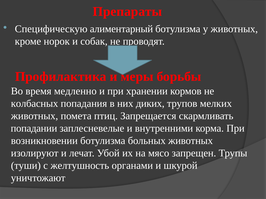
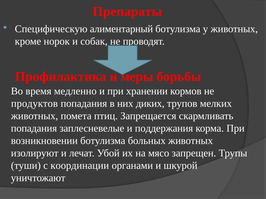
колбасных: колбасных -> продуктов (34, 104)
попадании: попадании -> попадания (34, 129)
внутренними: внутренними -> поддержания (164, 129)
желтушность: желтушность -> координации (80, 166)
